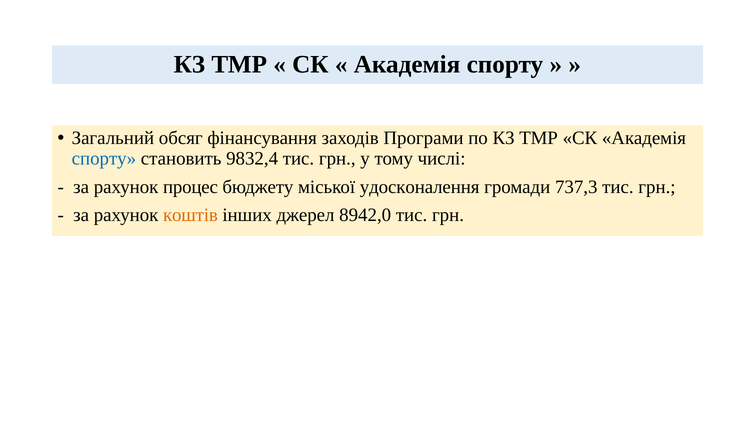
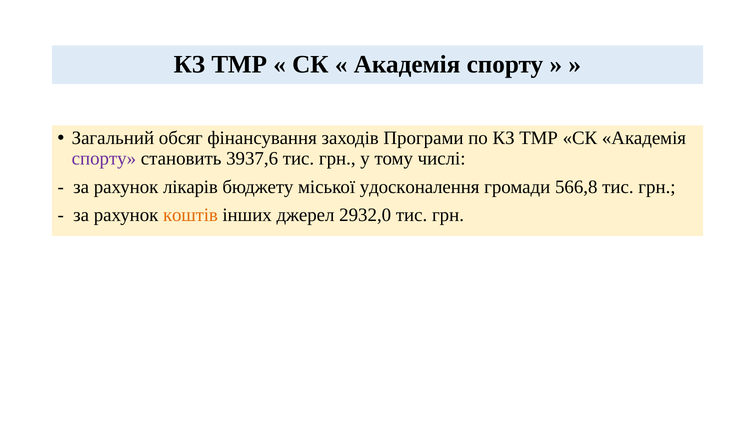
спорту colour: blue -> purple (104, 159)
9832,4: 9832,4 -> 3937,6 (252, 159)
процес: процес -> лікарів (190, 187)
737,3: 737,3 -> 566,8 (576, 187)
8942,0: 8942,0 -> 2932,0 (365, 215)
